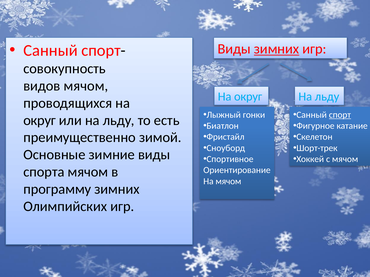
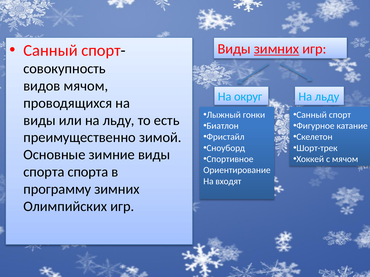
спорт underline: present -> none (340, 115)
округ: округ -> виды (40, 120)
спорта мячом: мячом -> спорта (88, 172)
На мячом: мячом -> входят (228, 182)
